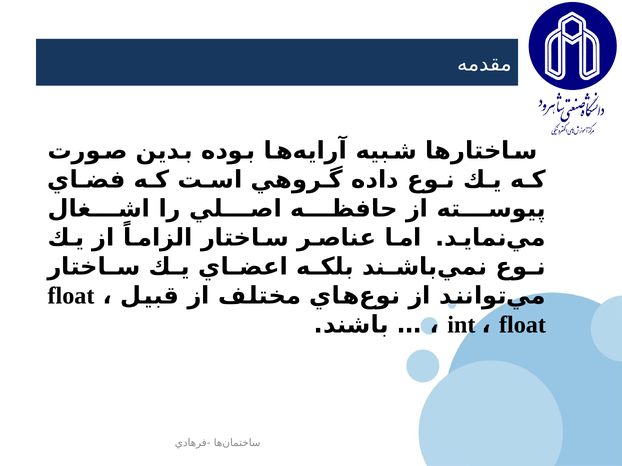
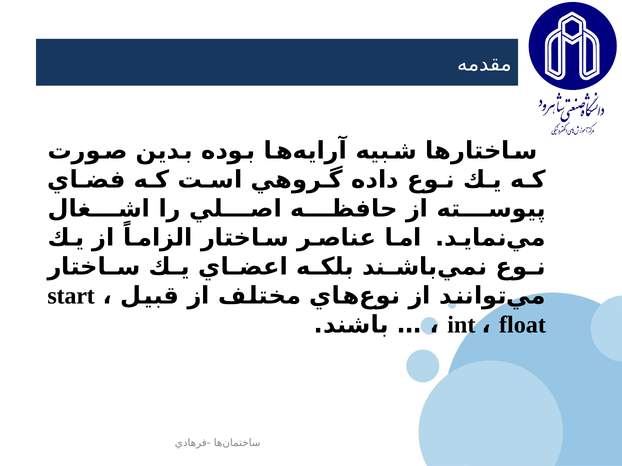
float: float -> start (71, 296)
